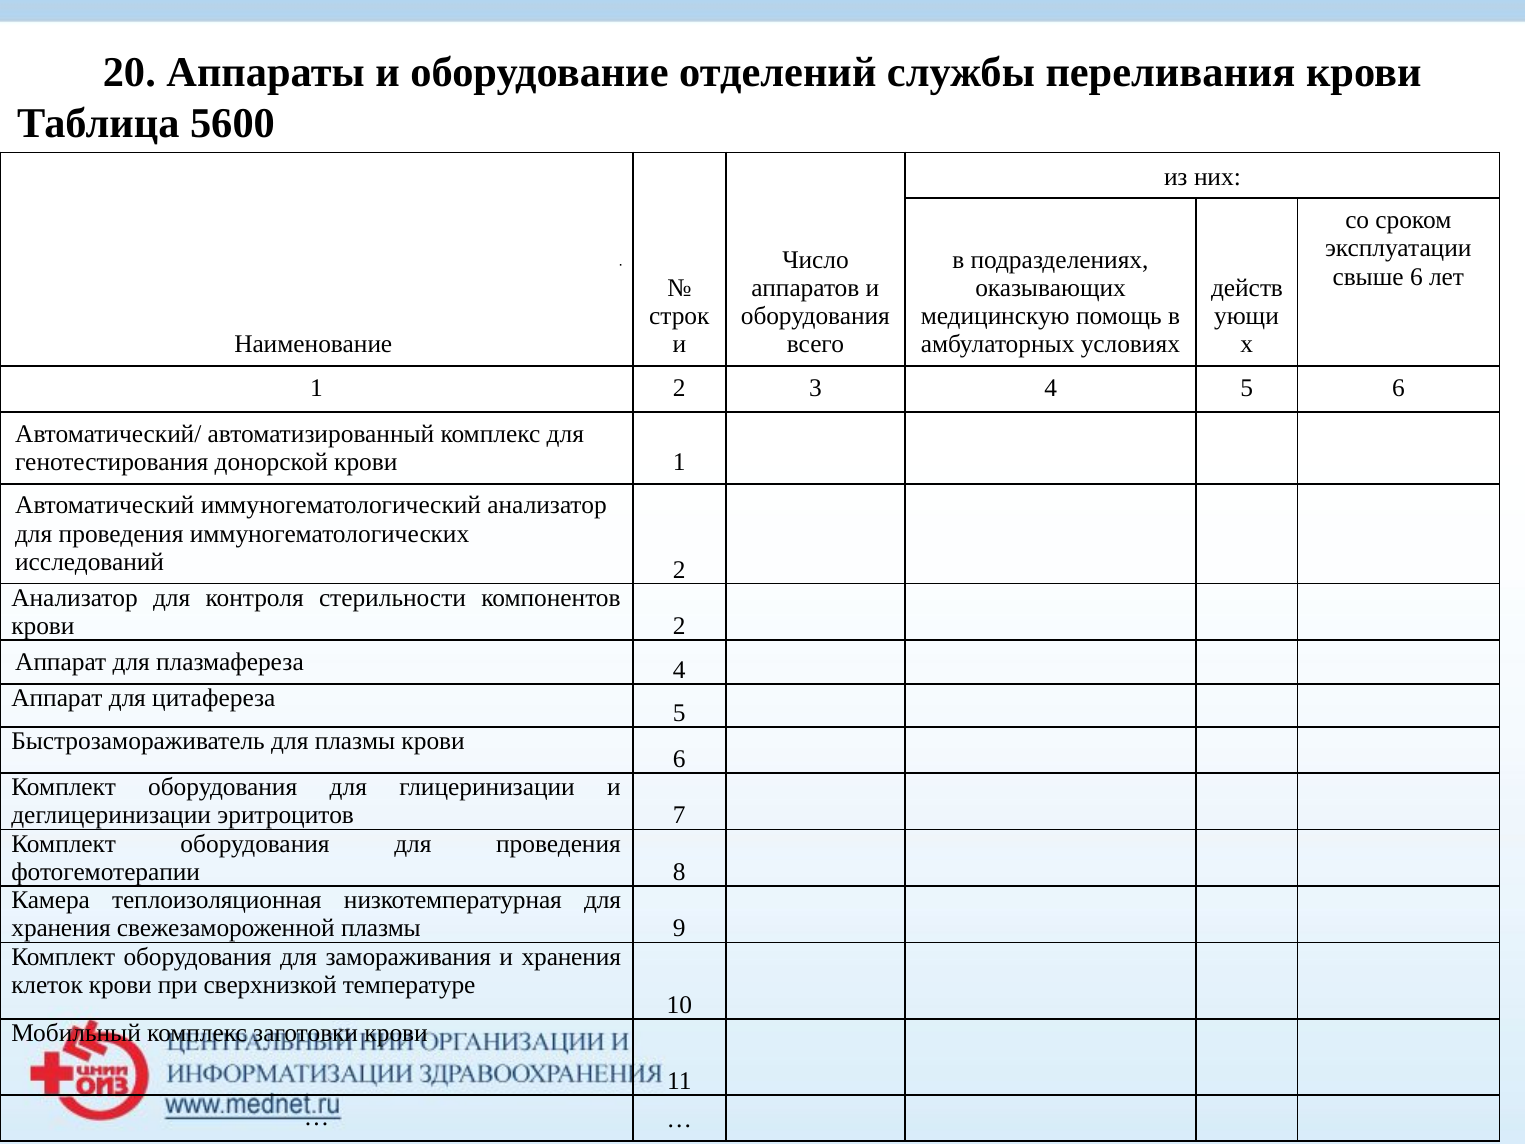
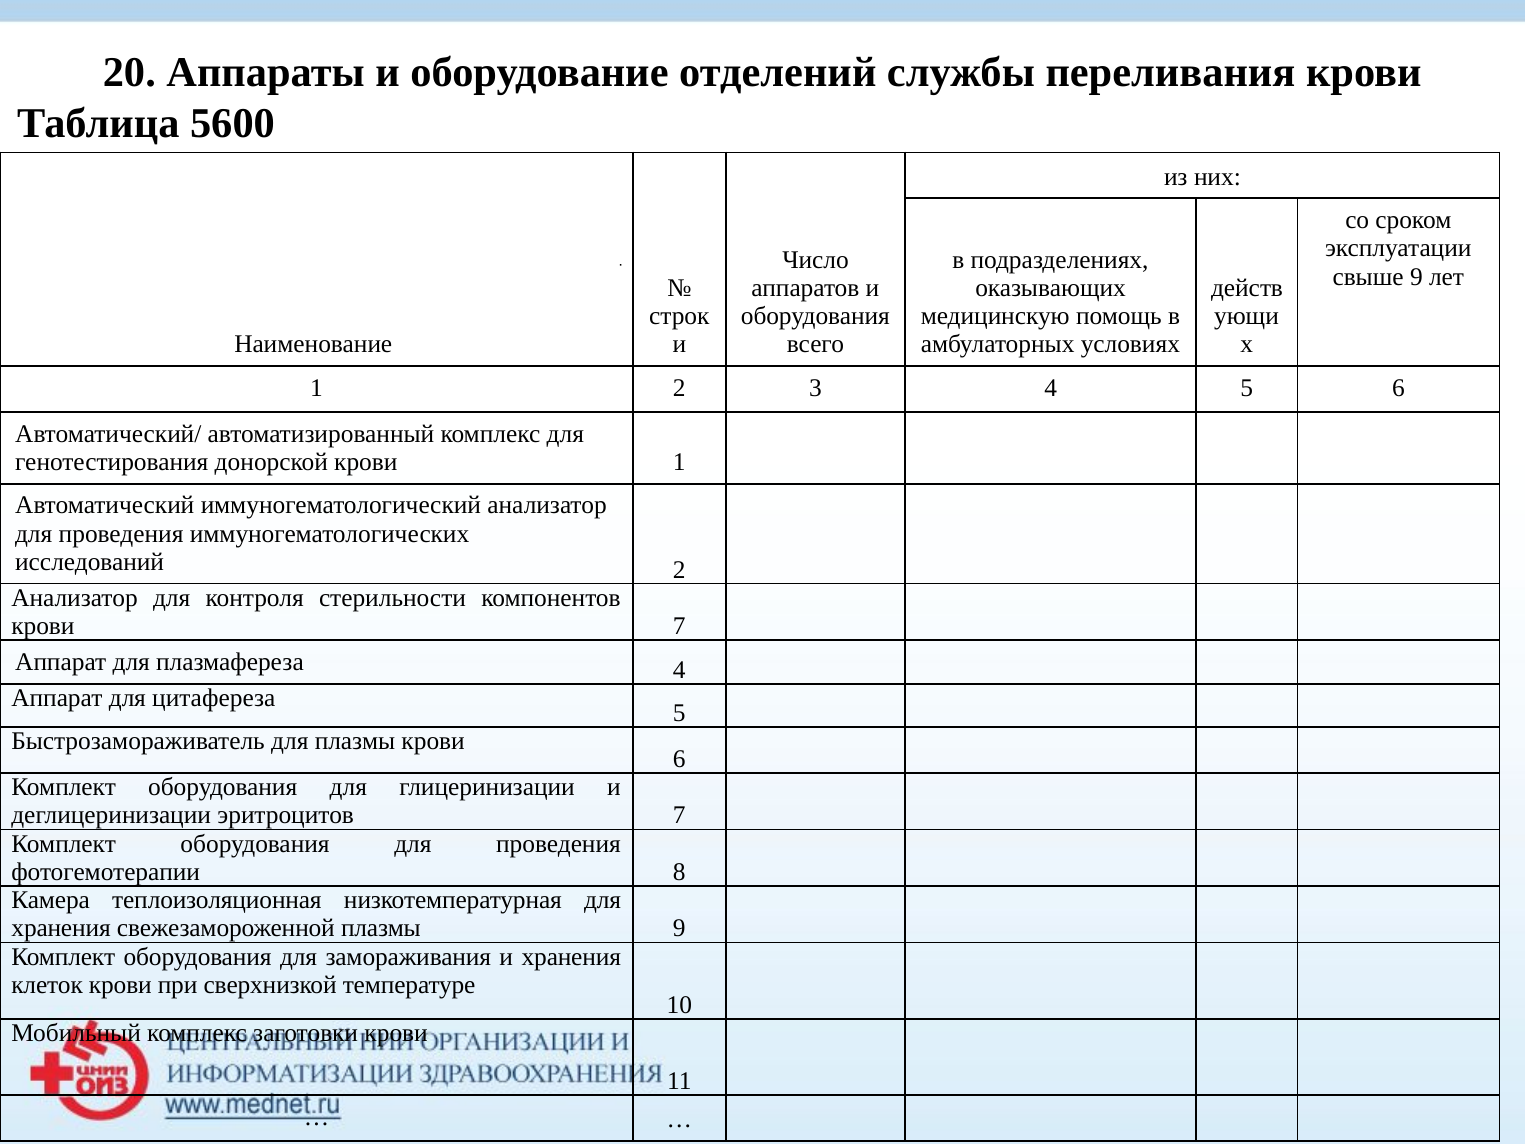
свыше 6: 6 -> 9 (1416, 277)
крови 2: 2 -> 7 (679, 626)
